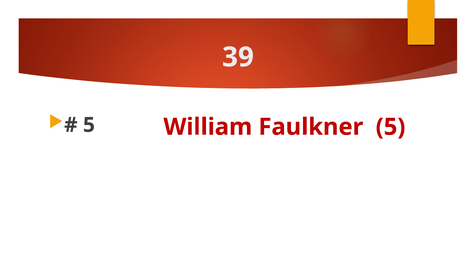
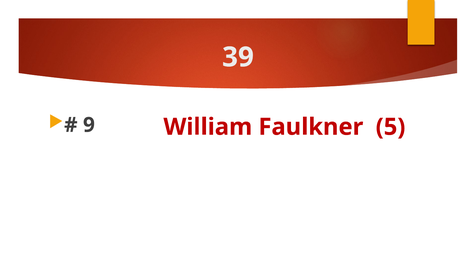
5: 5 -> 9 (89, 125)
